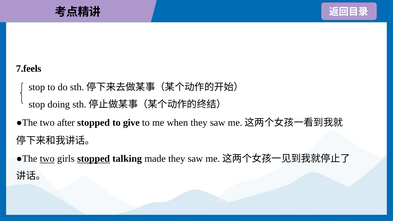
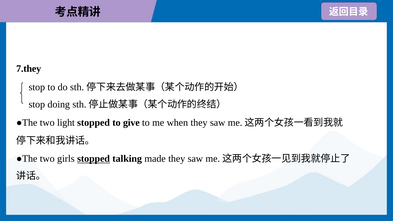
7.feels: 7.feels -> 7.they (29, 69)
after: after -> light (66, 123)
two underline: present -> none (47, 159)
